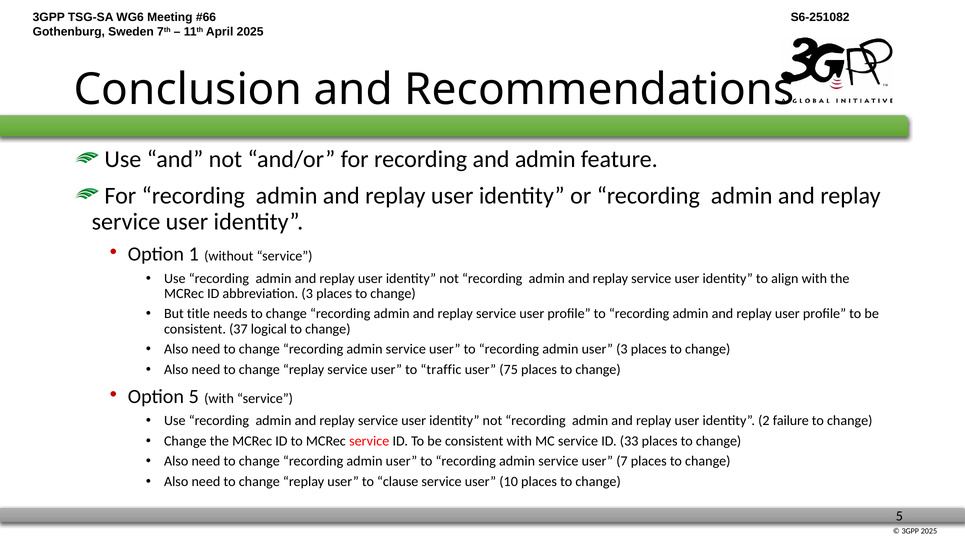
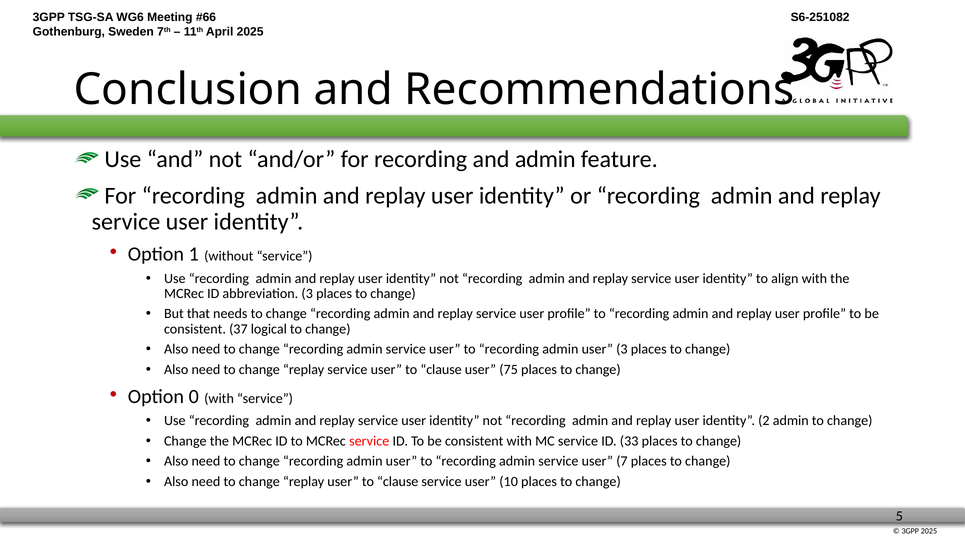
title: title -> that (198, 314)
service user to traffic: traffic -> clause (441, 369)
Option 5: 5 -> 0 (194, 396)
2 failure: failure -> admin (791, 421)
